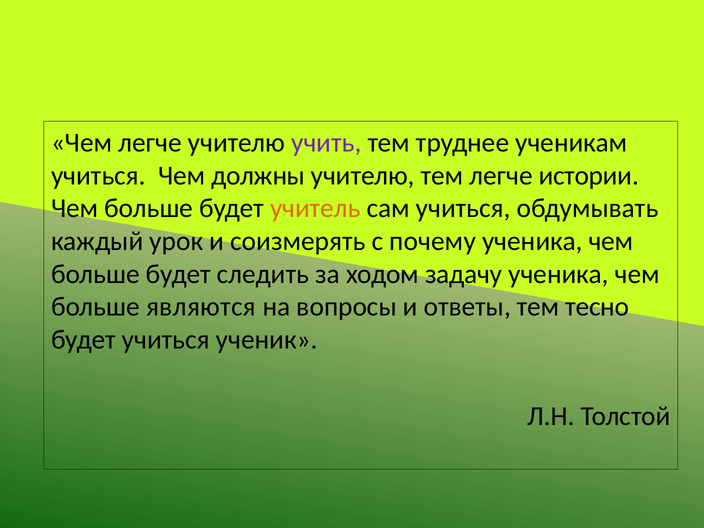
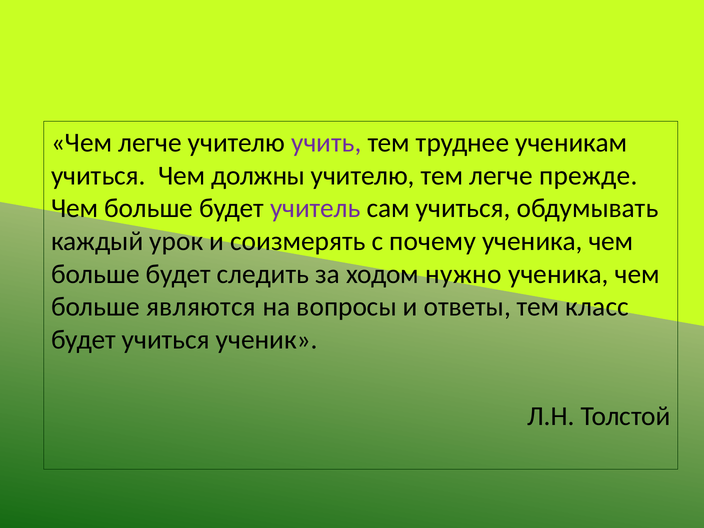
истории: истории -> прежде (588, 176)
учитель colour: orange -> purple (315, 208)
задачу: задачу -> нужно (463, 274)
тесно: тесно -> класс (597, 307)
